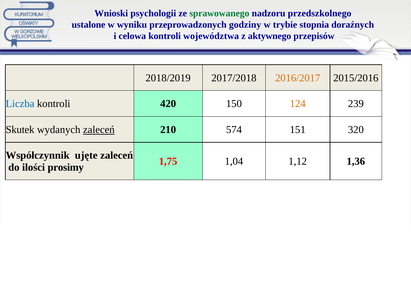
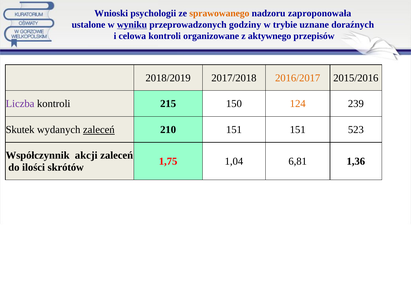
sprawowanego colour: green -> orange (219, 13)
przedszkolnego: przedszkolnego -> zaproponowała (320, 13)
wyniku underline: none -> present (132, 25)
stopnia: stopnia -> uznane (314, 25)
województwa: województwa -> organizowane (211, 36)
Liczba colour: blue -> purple (20, 104)
420: 420 -> 215 (168, 104)
210 574: 574 -> 151 (234, 129)
320: 320 -> 523 (356, 129)
ujęte: ujęte -> akcji (86, 155)
1,12: 1,12 -> 6,81 (298, 161)
prosimy: prosimy -> skrótów (66, 167)
